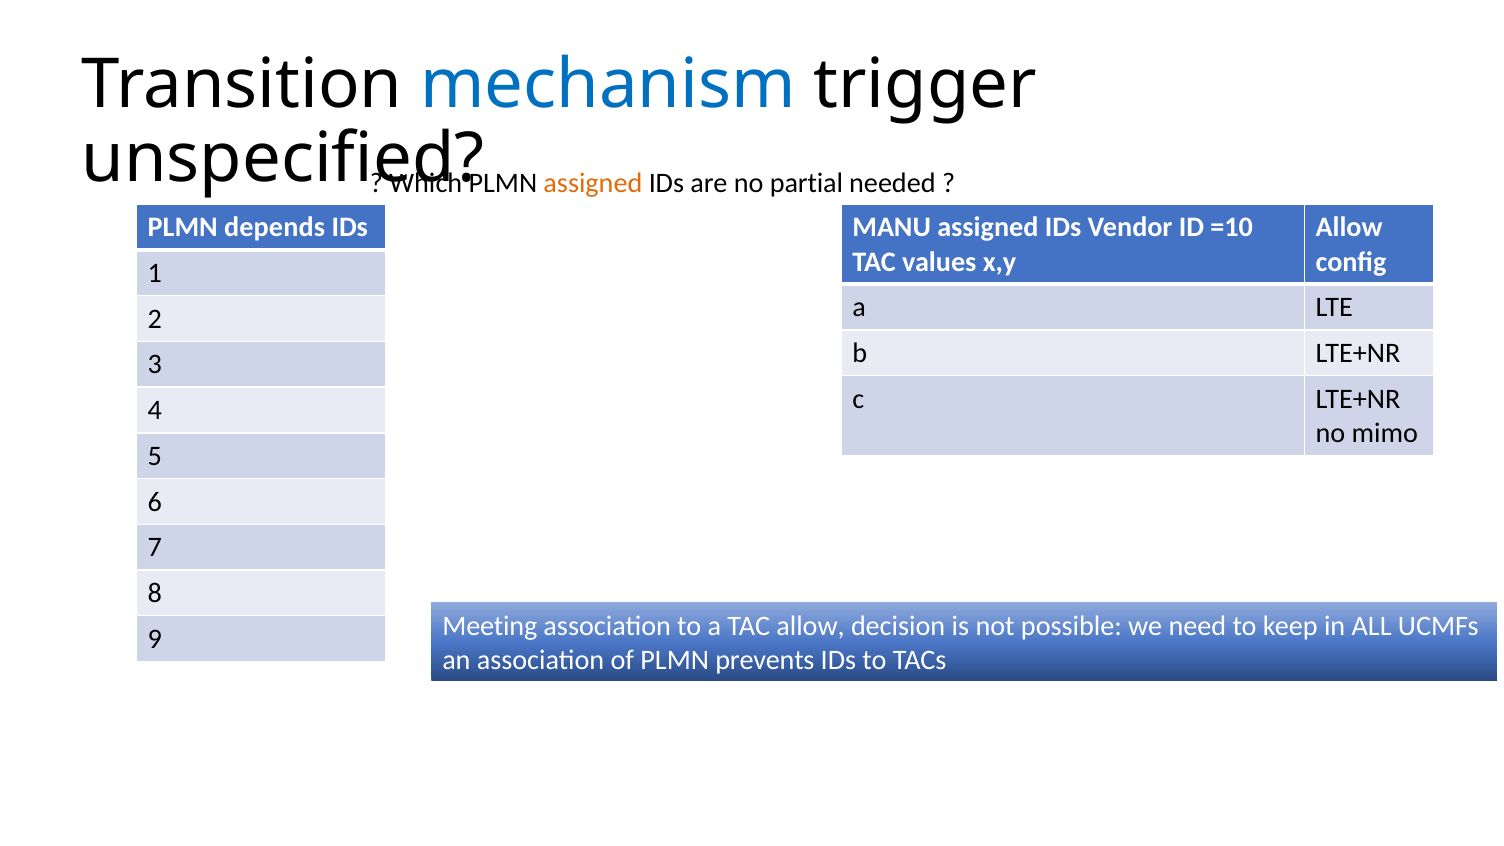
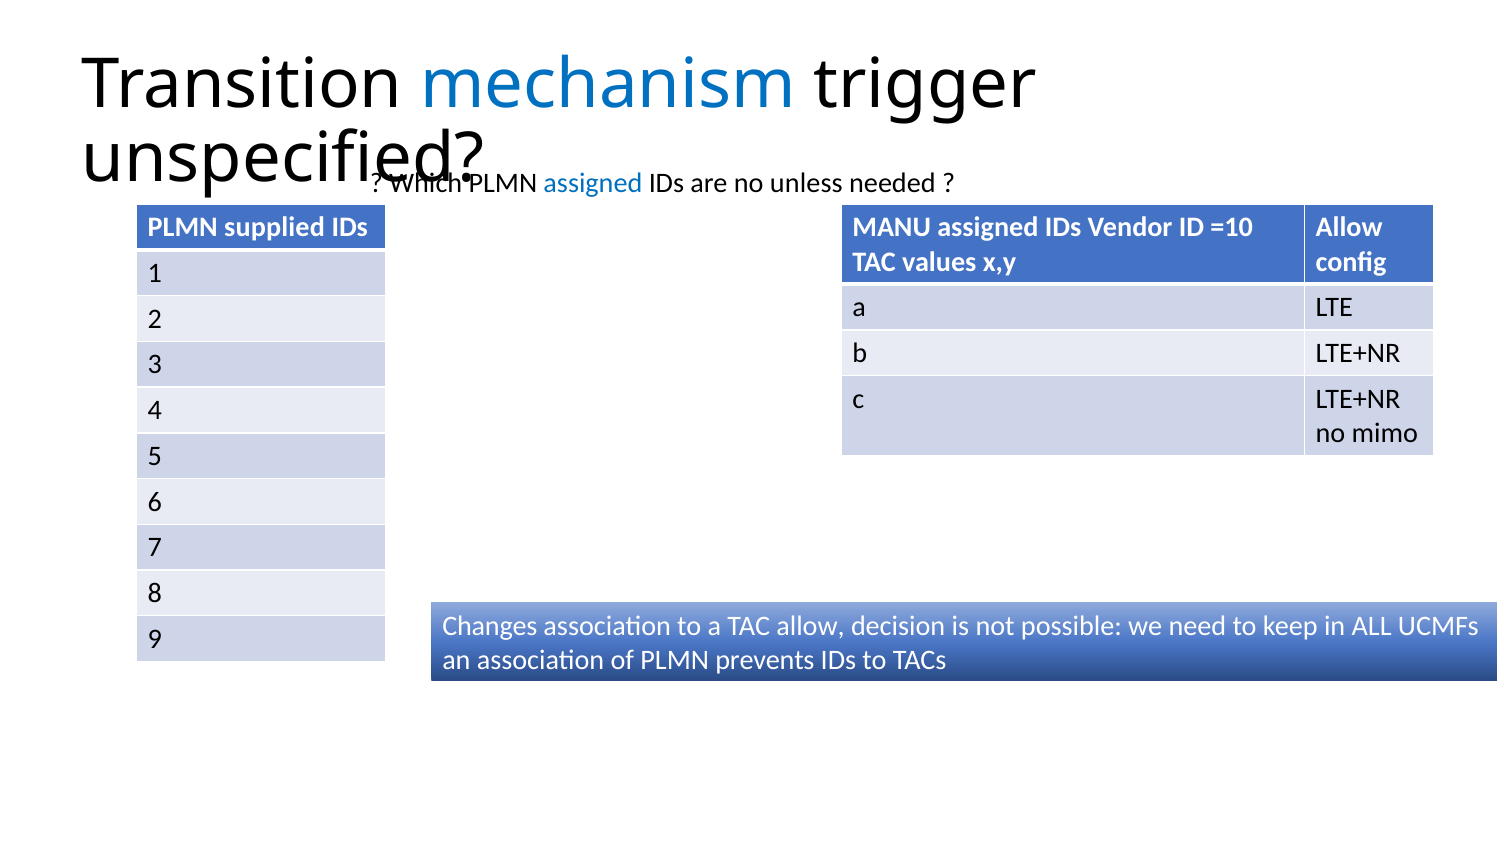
assigned colour: orange -> blue (593, 183)
partial: partial -> unless (806, 183)
depends: depends -> supplied (275, 227)
Meeting: Meeting -> Changes (490, 626)
